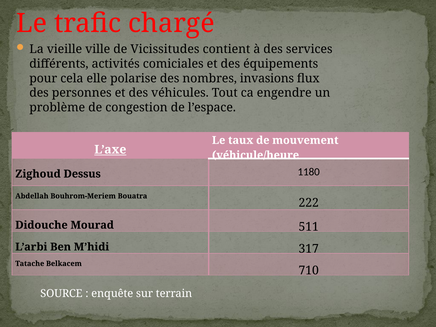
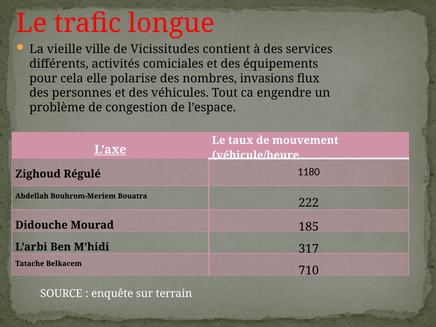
chargé: chargé -> longue (171, 23)
Dessus: Dessus -> Régulé (82, 174)
511: 511 -> 185 (309, 227)
